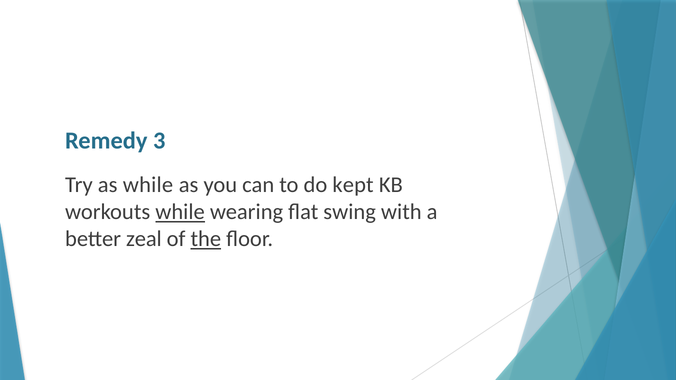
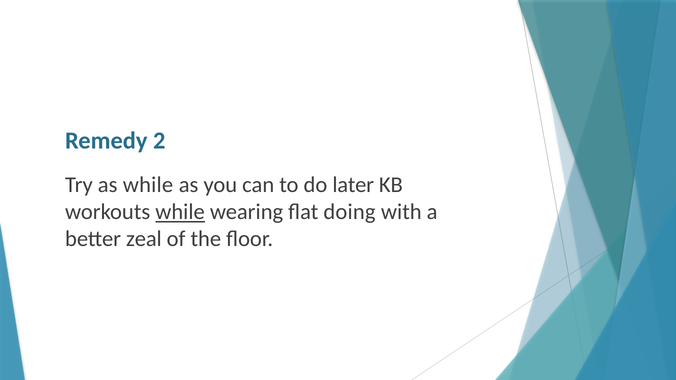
3: 3 -> 2 (159, 141)
kept: kept -> later (353, 185)
swing: swing -> doing (349, 212)
the underline: present -> none (206, 239)
